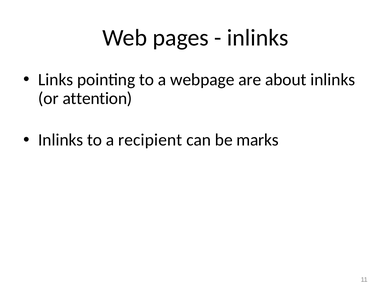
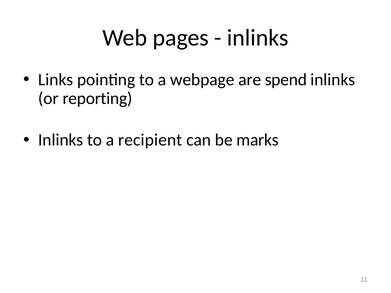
about: about -> spend (286, 80)
attention: attention -> reporting (97, 98)
